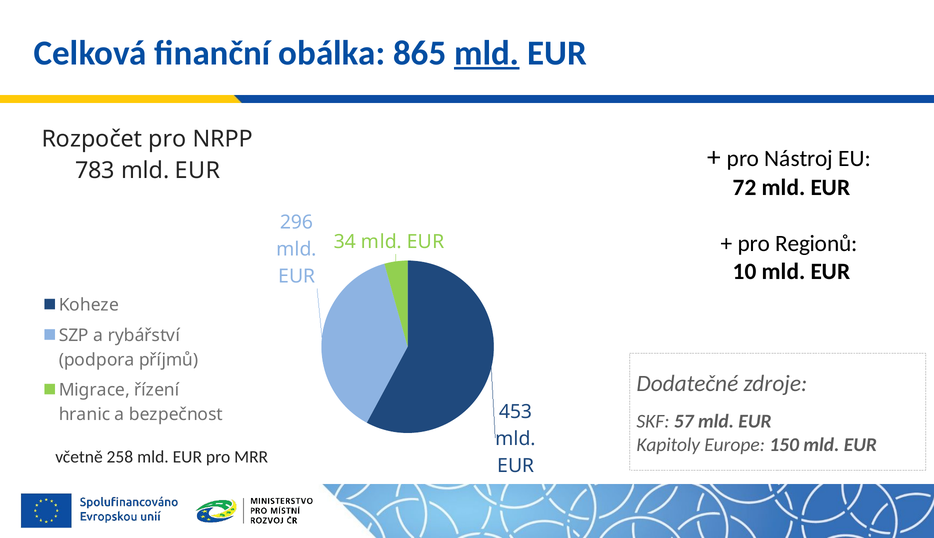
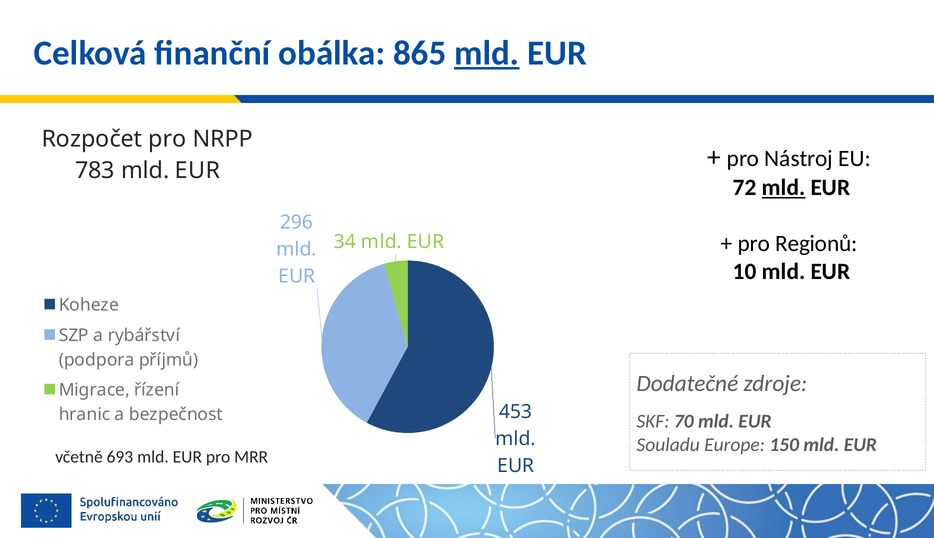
mld underline: none -> present (784, 188)
57: 57 -> 70 (684, 421)
Kapitoly: Kapitoly -> Souladu (668, 445)
258: 258 -> 693 (120, 457)
